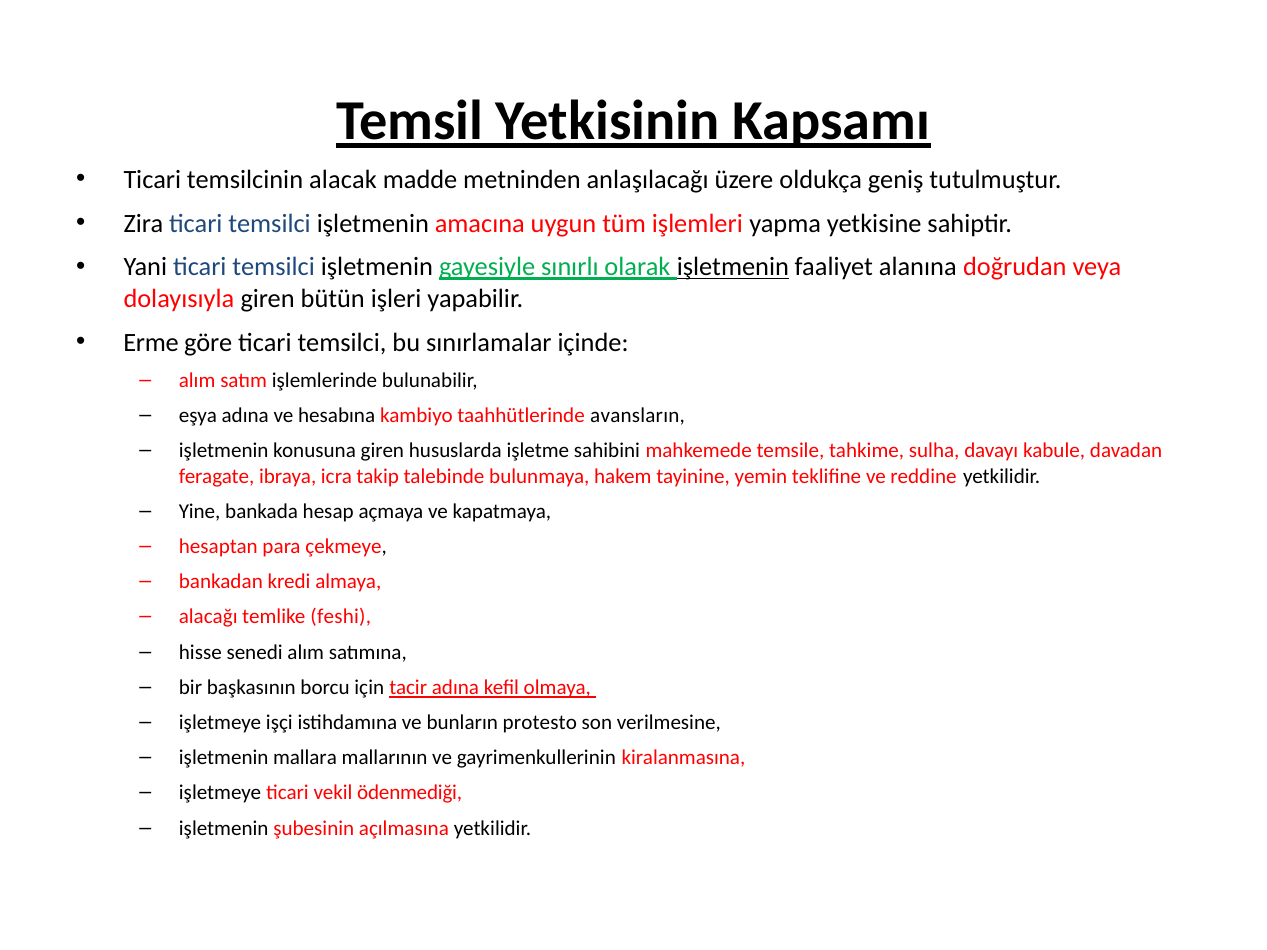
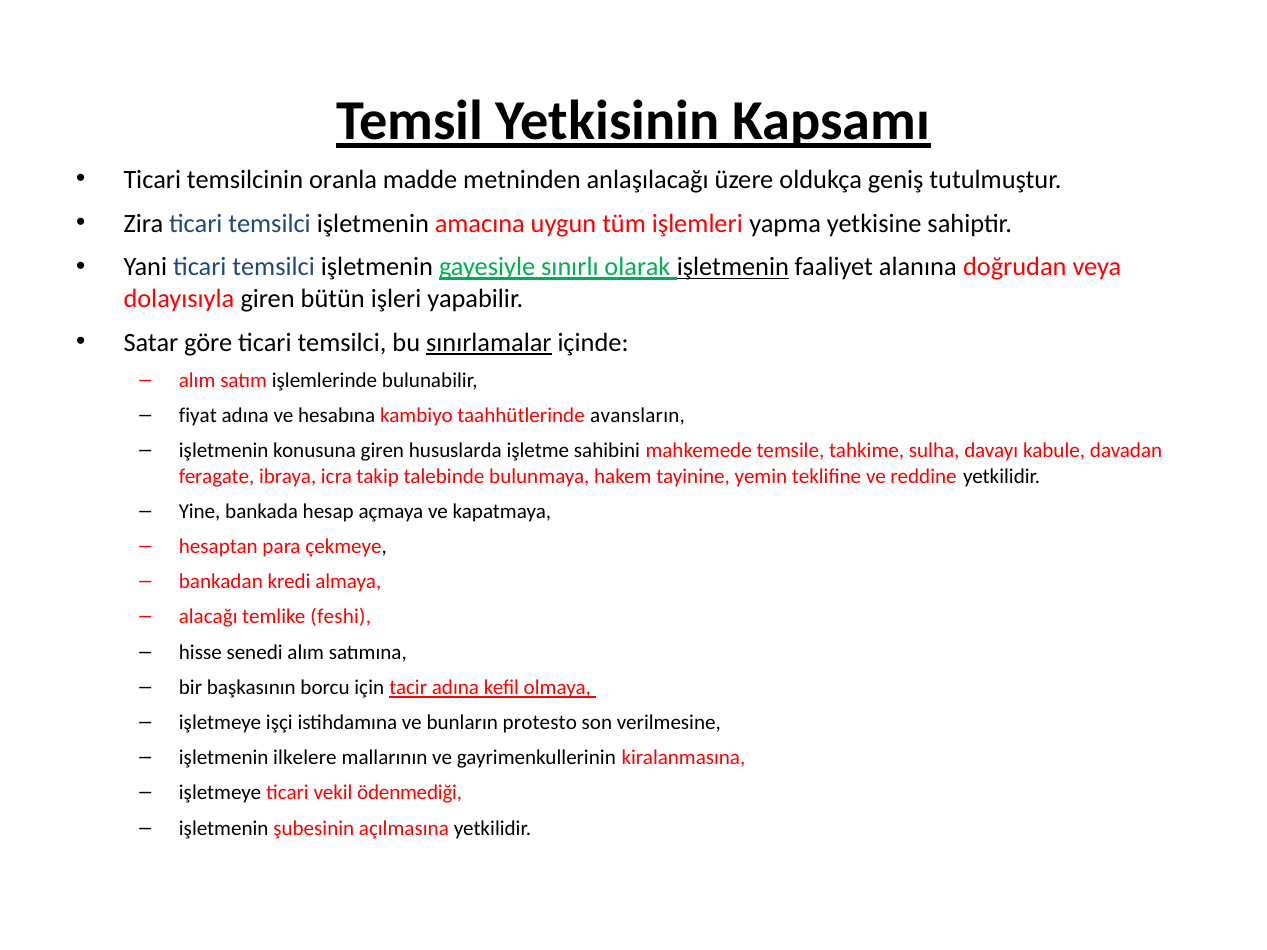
alacak: alacak -> oranla (343, 180)
Erme: Erme -> Satar (151, 342)
sınırlamalar underline: none -> present (489, 342)
eşya: eşya -> fiyat (198, 416)
mallara: mallara -> ilkelere (305, 758)
